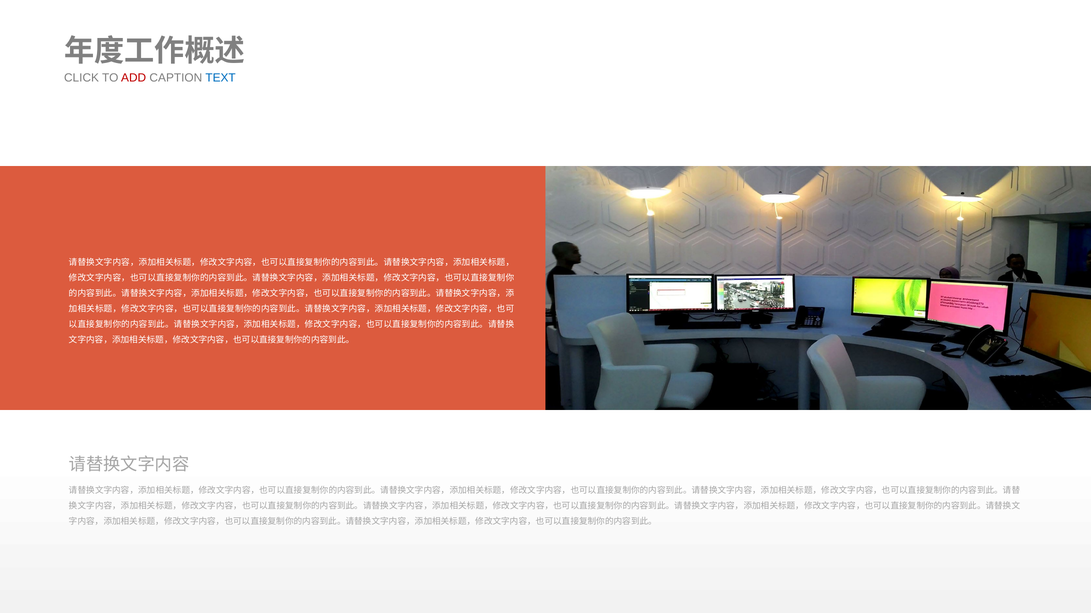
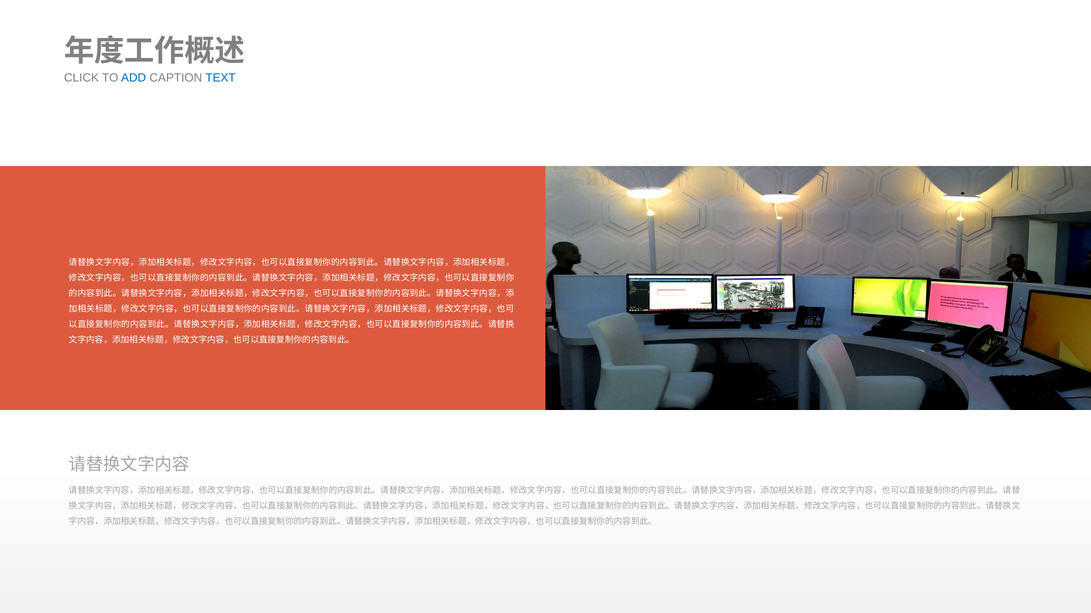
ADD colour: red -> blue (134, 78)
